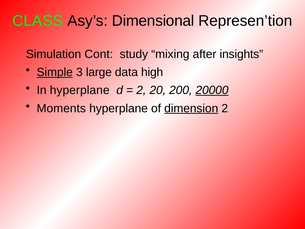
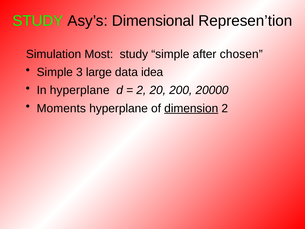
CLASS: CLASS -> STUDY (38, 21)
Cont: Cont -> Most (99, 54)
study mixing: mixing -> simple (170, 54)
insights: insights -> chosen (241, 54)
Simple underline: present -> none (55, 72)
high: high -> idea (152, 72)
20000 underline: present -> none (212, 90)
